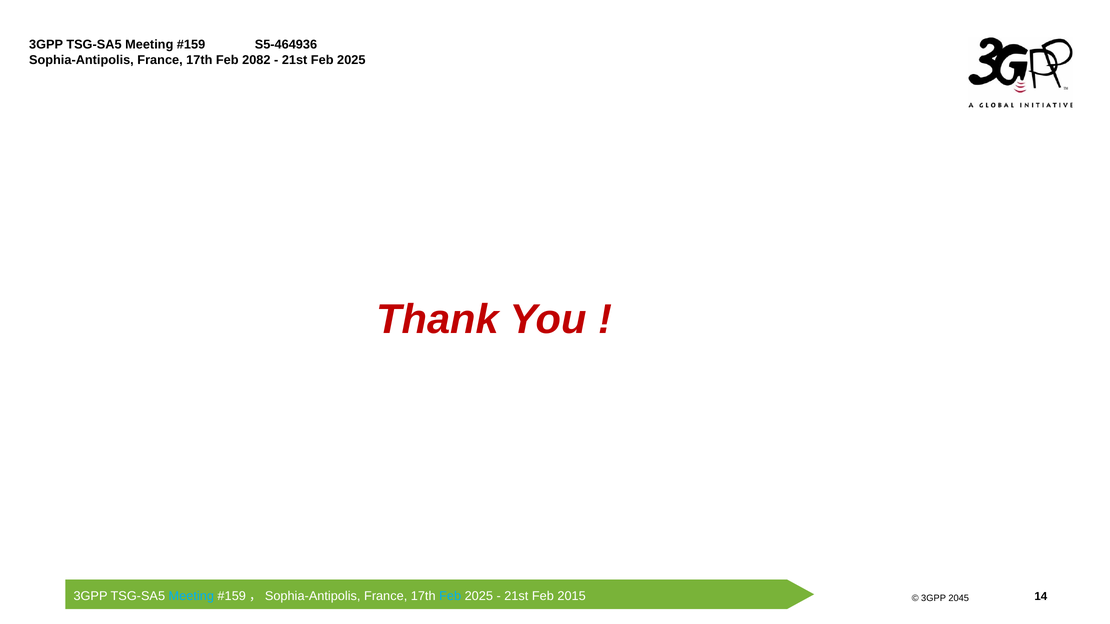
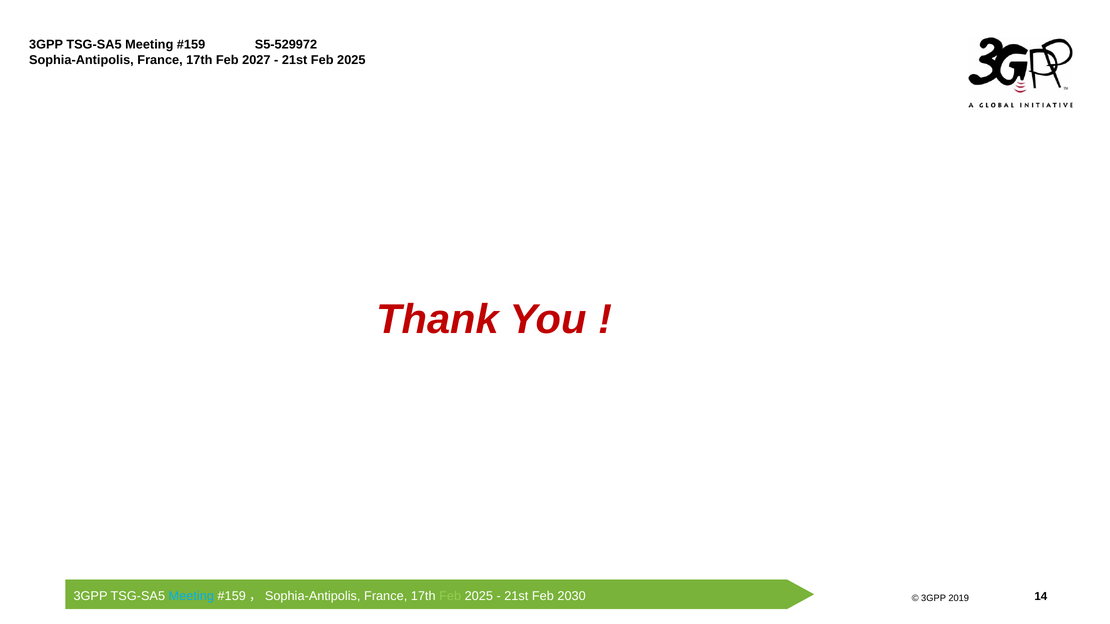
S5-464936: S5-464936 -> S5-529972 (286, 44)
2082: 2082 -> 2027 (256, 60)
Feb colour: light blue -> light green (450, 596)
2015: 2015 -> 2030 (572, 596)
2045: 2045 -> 2019 (959, 599)
